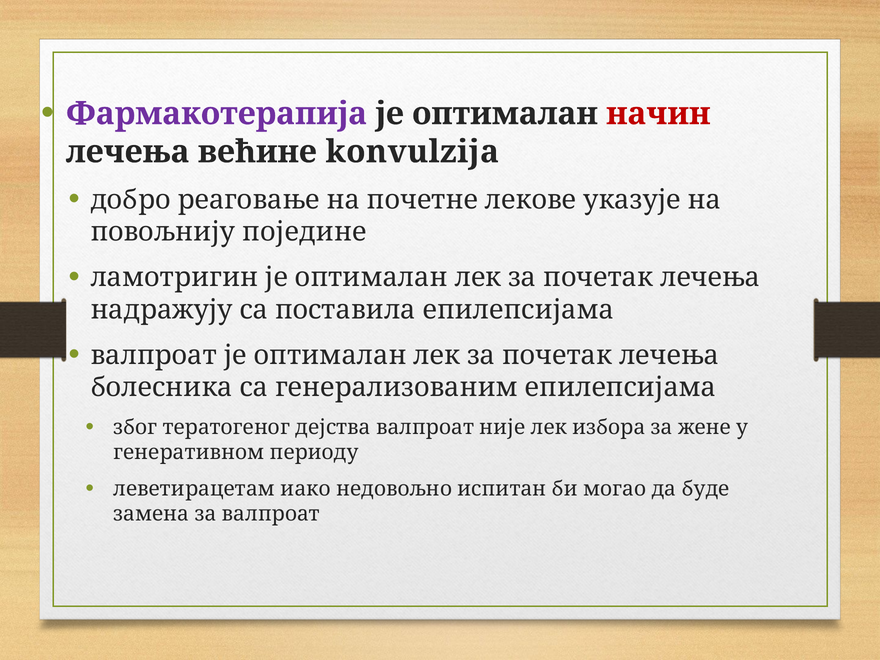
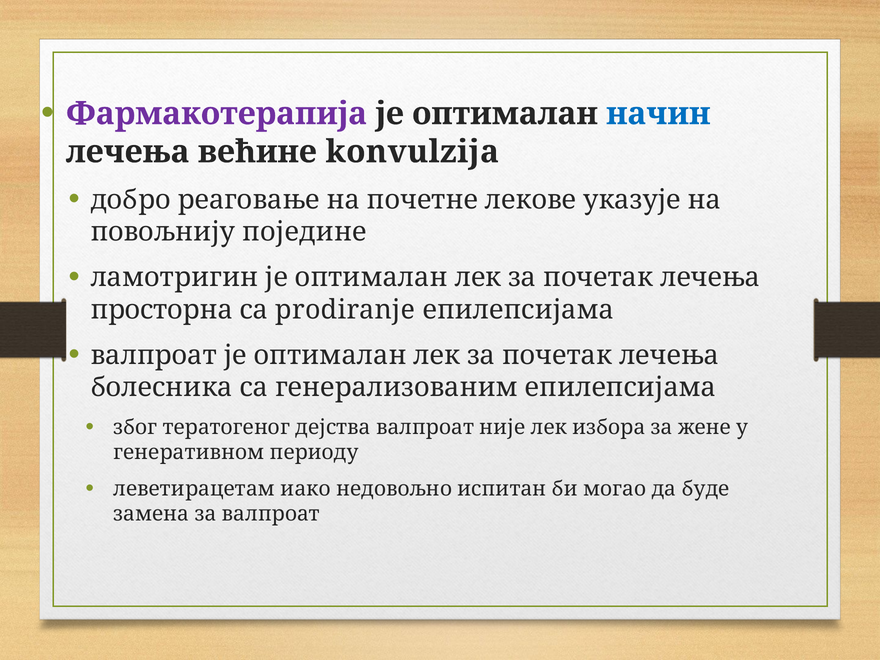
начин colour: red -> blue (658, 114)
надражују: надражују -> просторна (162, 310)
поставила: поставила -> prodiranje (345, 310)
